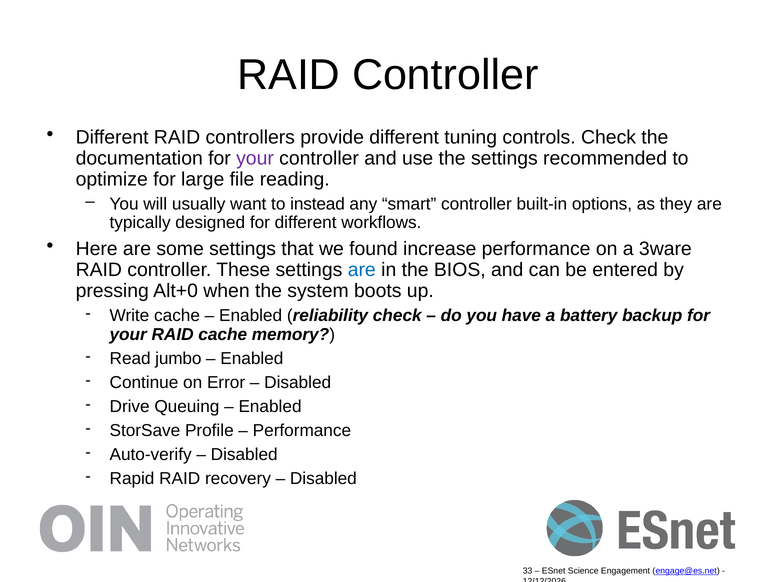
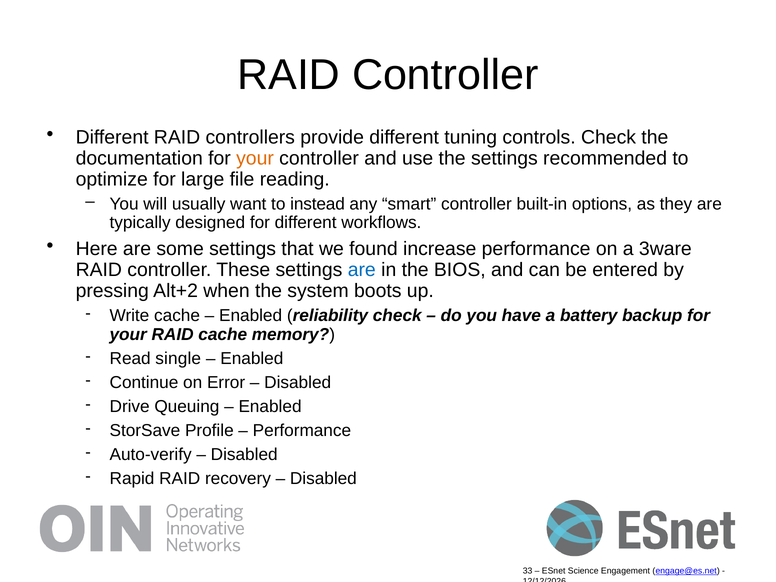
your colour: purple -> orange (255, 158)
Alt+0: Alt+0 -> Alt+2 (176, 291)
jumbo: jumbo -> single (178, 358)
